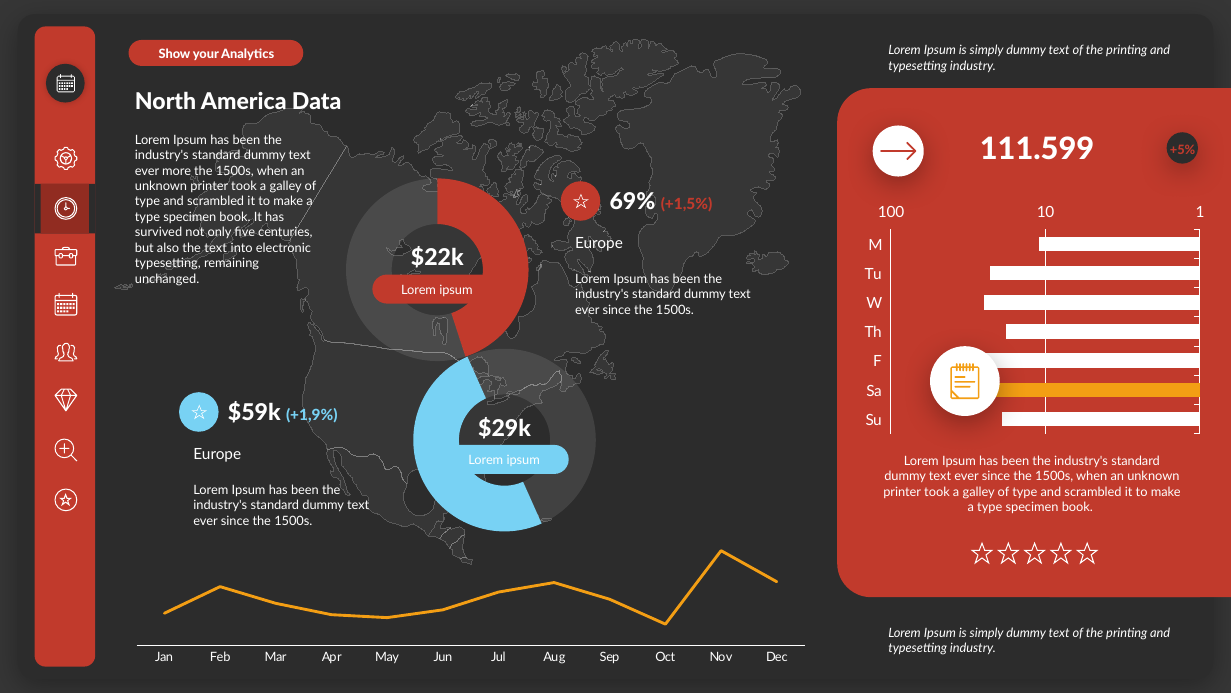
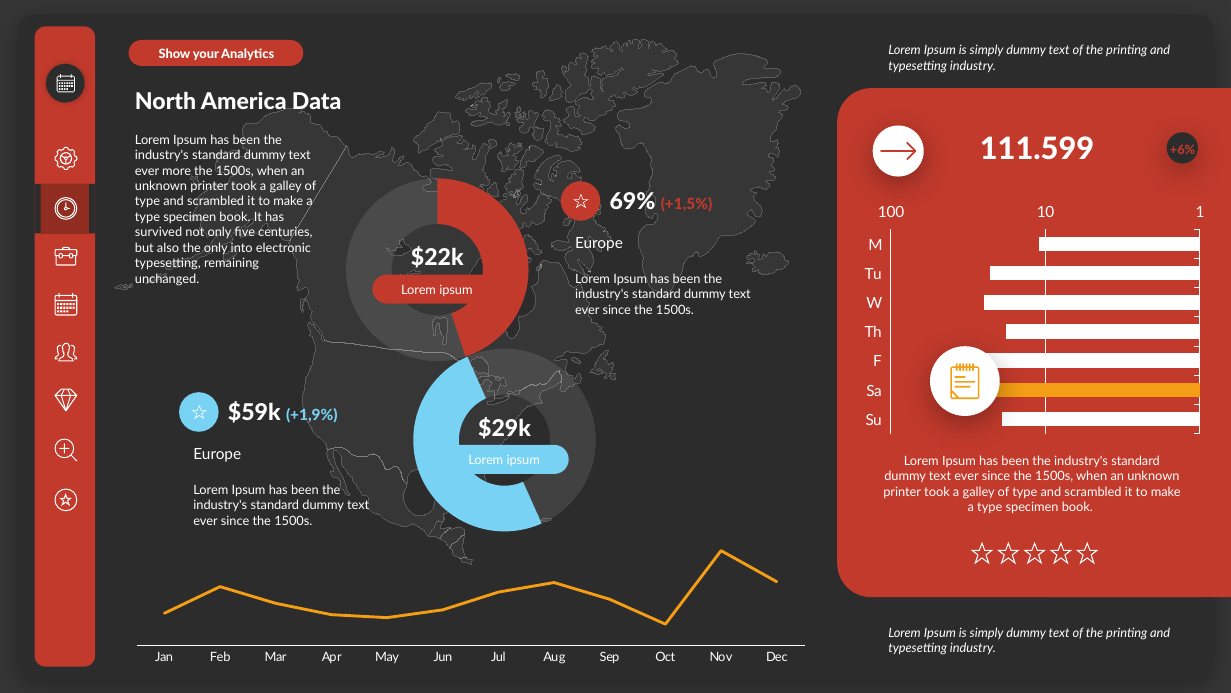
+5%: +5% -> +6% (1183, 150)
the text: text -> only (216, 248)
